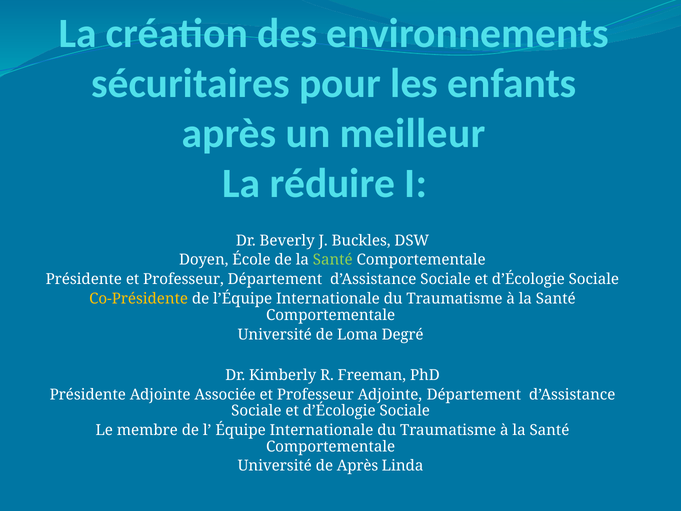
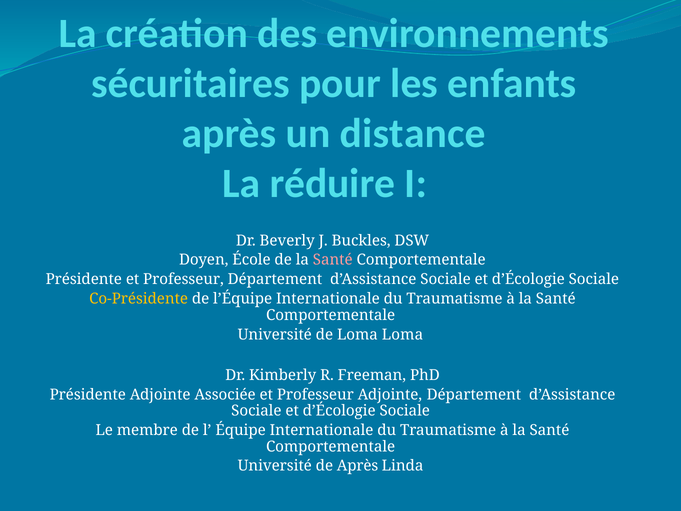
meilleur: meilleur -> distance (413, 133)
Santé colour: light green -> pink (333, 260)
Loma Degré: Degré -> Loma (402, 334)
